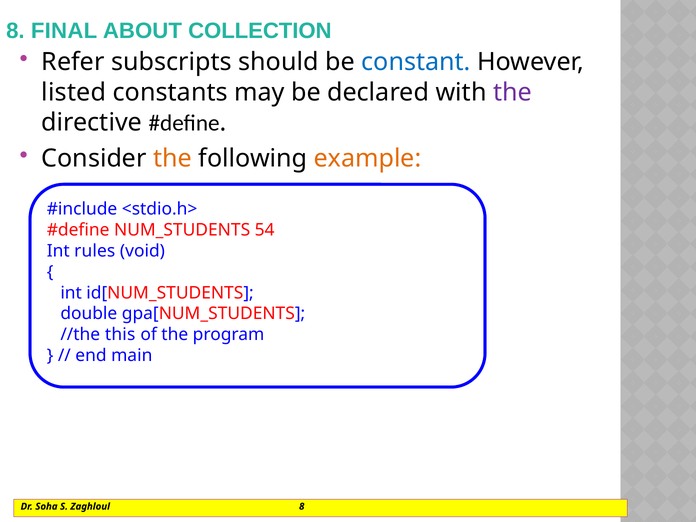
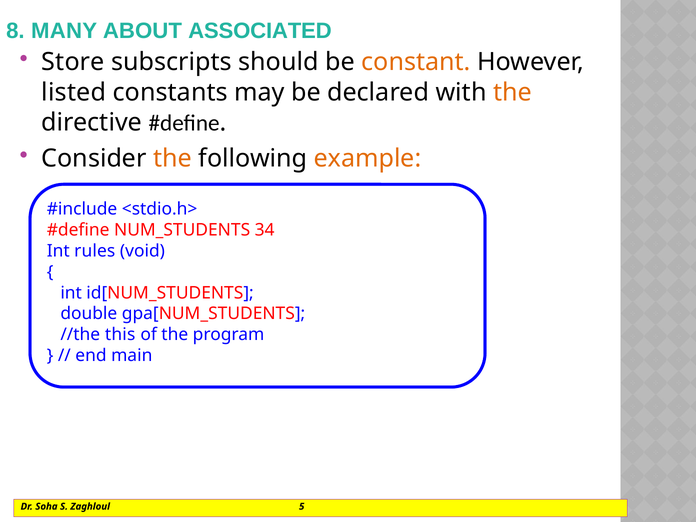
FINAL: FINAL -> MANY (64, 31)
COLLECTION: COLLECTION -> ASSOCIATED (260, 31)
Refer: Refer -> Store (73, 62)
constant colour: blue -> orange (416, 62)
the colour: purple -> orange (512, 92)
54: 54 -> 34 (265, 230)
Zaghloul 8: 8 -> 5 (302, 506)
